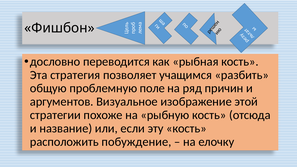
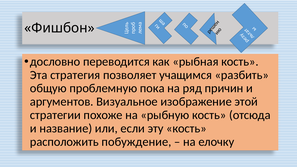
поле: поле -> пока (152, 88)
